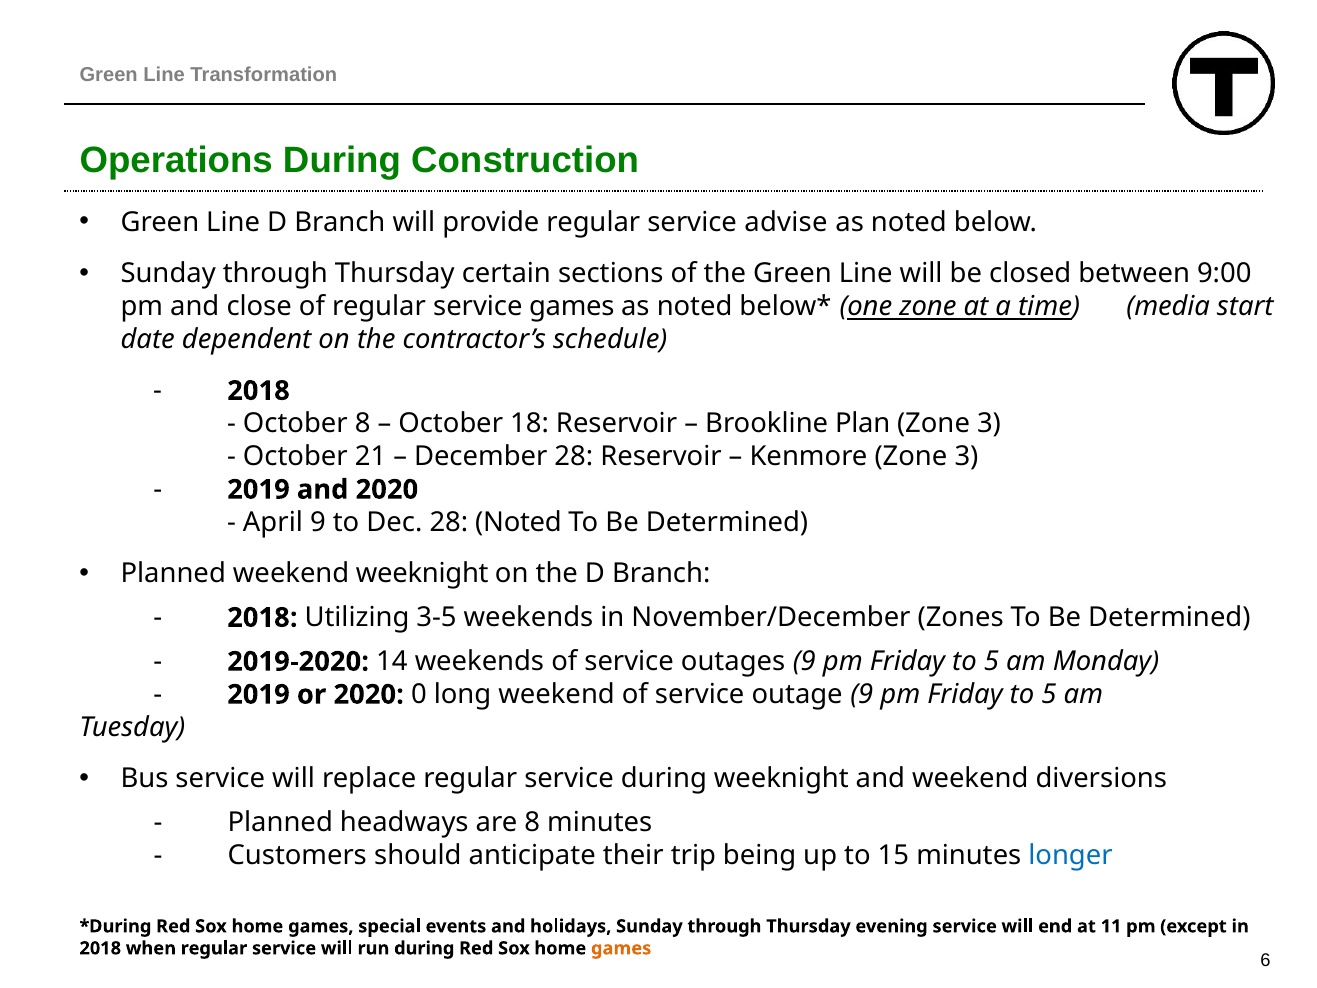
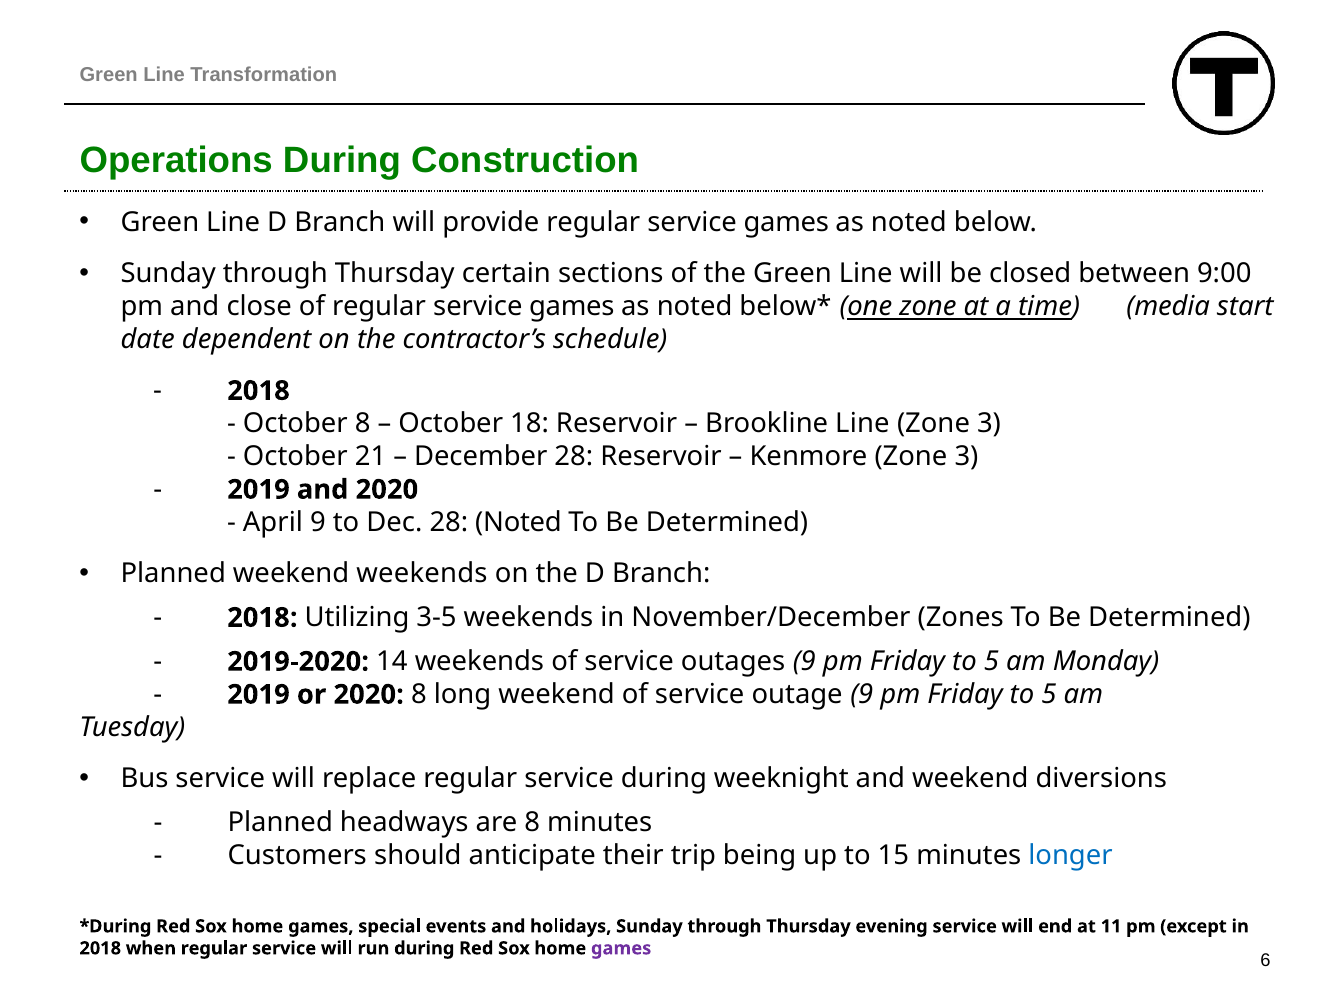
provide regular service advise: advise -> games (786, 222)
Brookline Plan: Plan -> Line (862, 424)
weekend weeknight: weeknight -> weekends (422, 574)
2020 0: 0 -> 8 (419, 694)
games colour: orange -> purple (621, 948)
